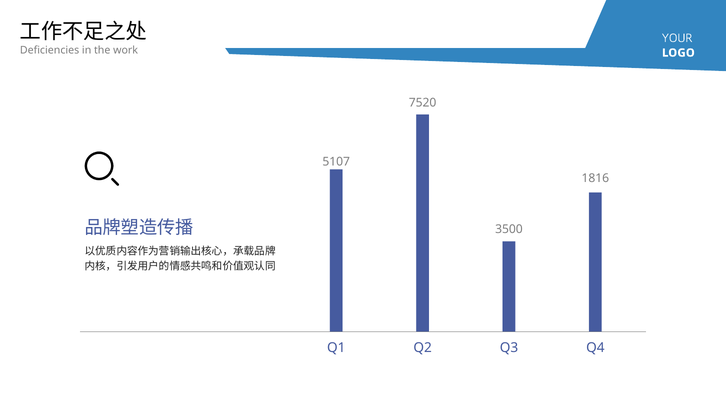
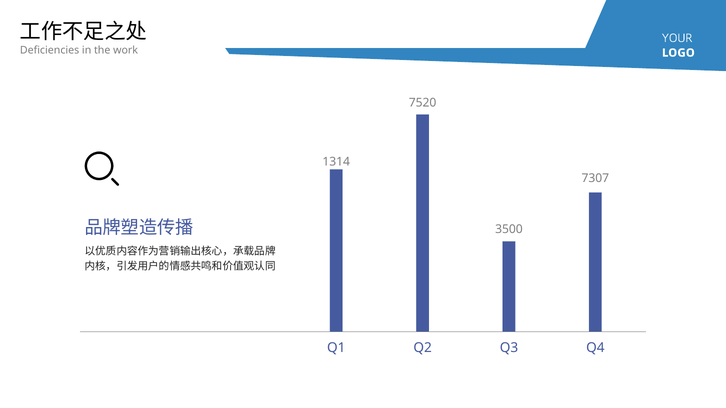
5107: 5107 -> 1314 (336, 162)
1816: 1816 -> 7307 (595, 179)
